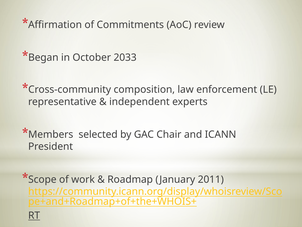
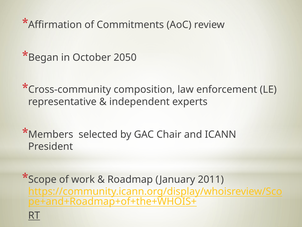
2033: 2033 -> 2050 (125, 57)
